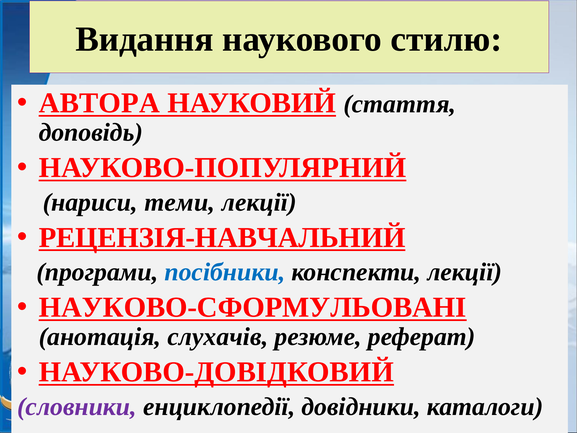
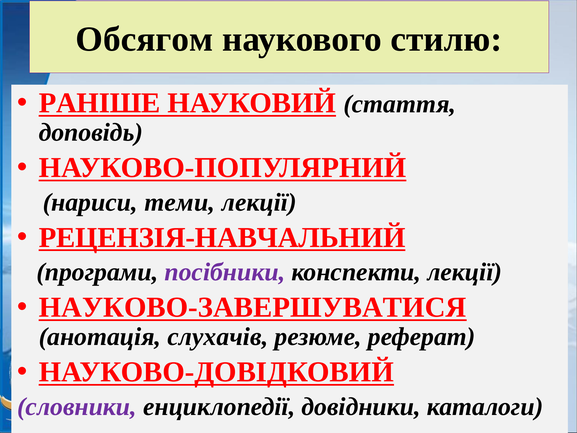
Видання: Видання -> Обсягом (144, 39)
АВТОРА: АВТОРА -> РАНІШЕ (100, 103)
посібники colour: blue -> purple (225, 272)
НАУКОВО-СФОРМУЛЬОВАНІ: НАУКОВО-СФОРМУЛЬОВАНІ -> НАУКОВО-ЗАВЕРШУВАТИСЯ (253, 307)
